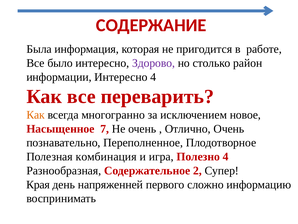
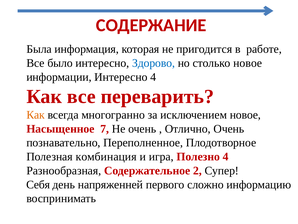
Здорово colour: purple -> blue (154, 63)
столько район: район -> новое (248, 63)
Края: Края -> Себя (38, 184)
